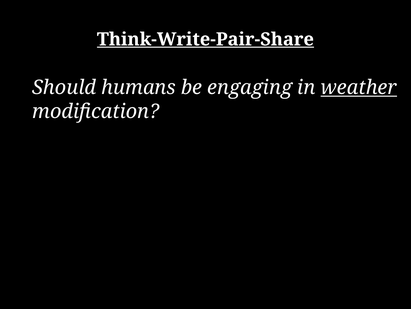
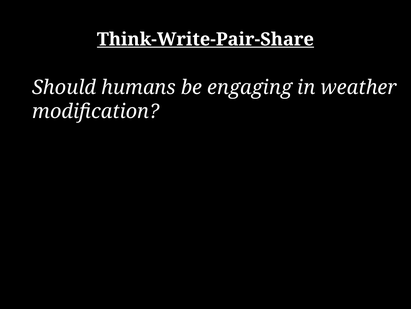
weather underline: present -> none (359, 87)
